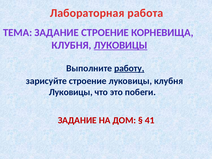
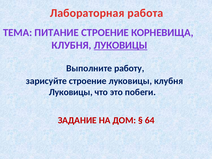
ТЕМА ЗАДАНИЕ: ЗАДАНИЕ -> ПИТАНИЕ (57, 33)
работу underline: present -> none (129, 68)
41: 41 -> 64 (150, 120)
